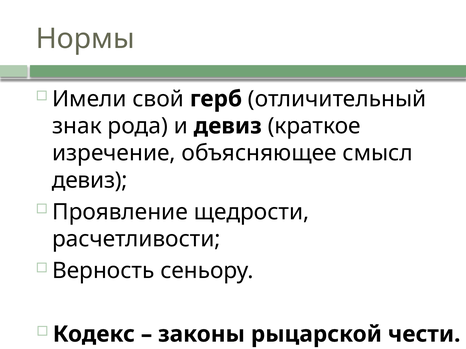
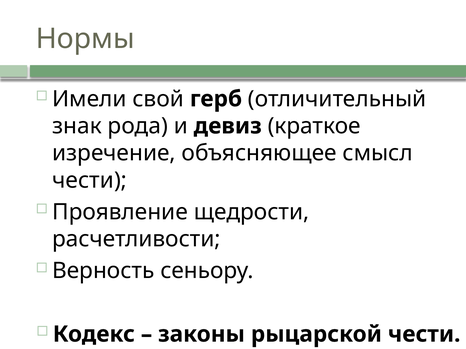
девиз: девиз -> чести (90, 181)
